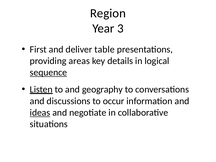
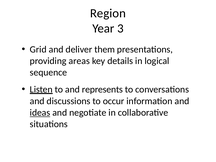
First: First -> Grid (38, 49)
table: table -> them (105, 49)
sequence underline: present -> none (48, 72)
geography: geography -> represents (102, 89)
